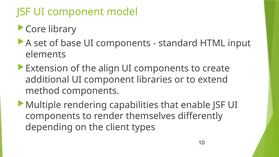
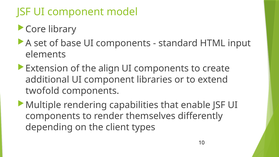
method: method -> twofold (42, 91)
